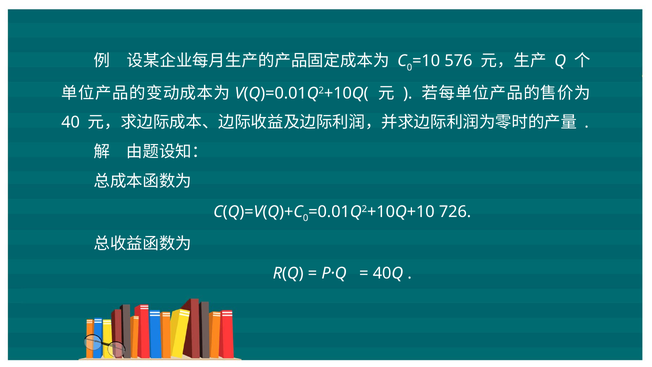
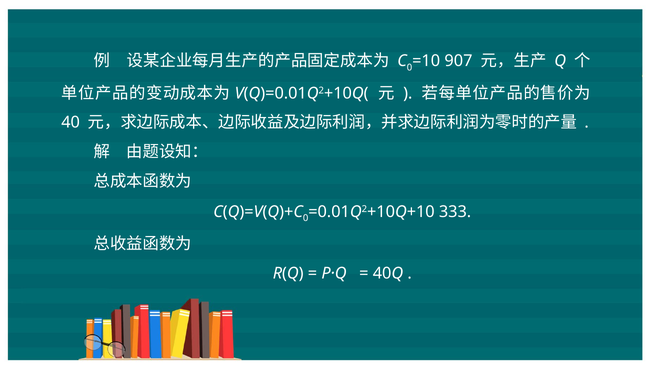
576: 576 -> 907 (458, 61)
726: 726 -> 333 (455, 212)
